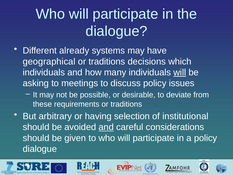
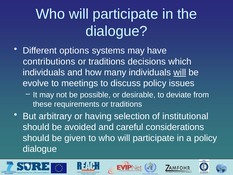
already: already -> options (74, 51)
geographical: geographical -> contributions (49, 61)
asking: asking -> evolve (36, 83)
and underline: present -> none (106, 127)
